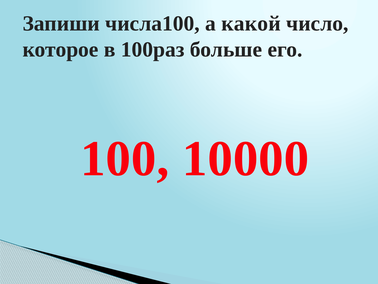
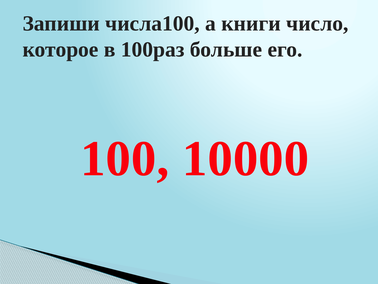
какой: какой -> книги (251, 24)
